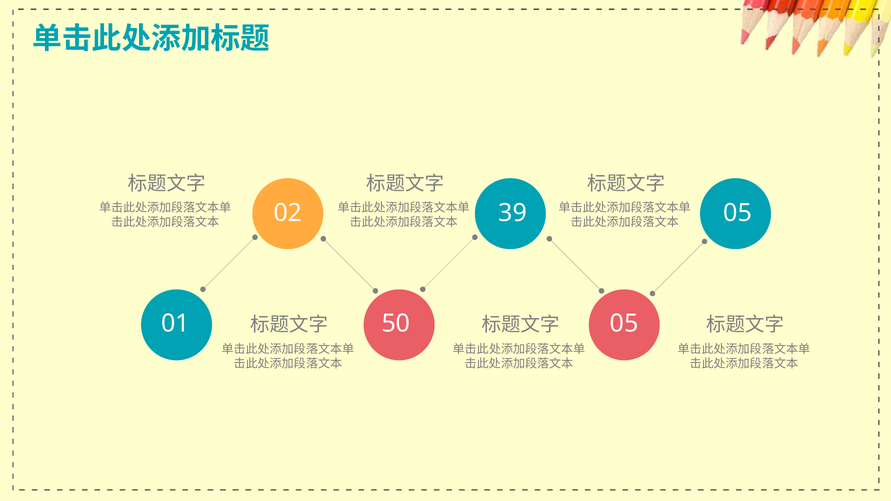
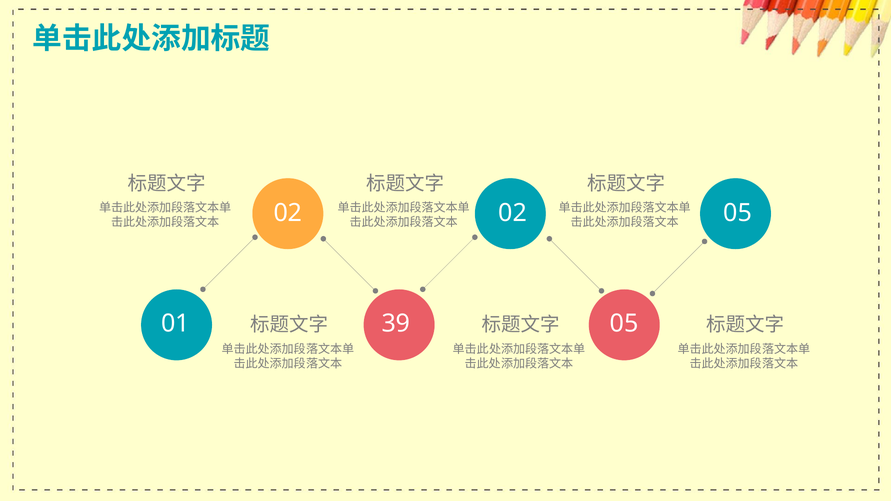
02 39: 39 -> 02 (513, 213)
50: 50 -> 39 (396, 324)
